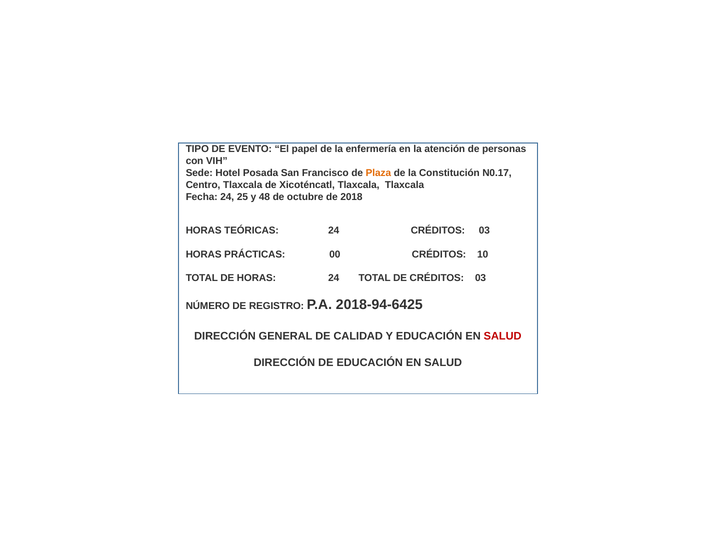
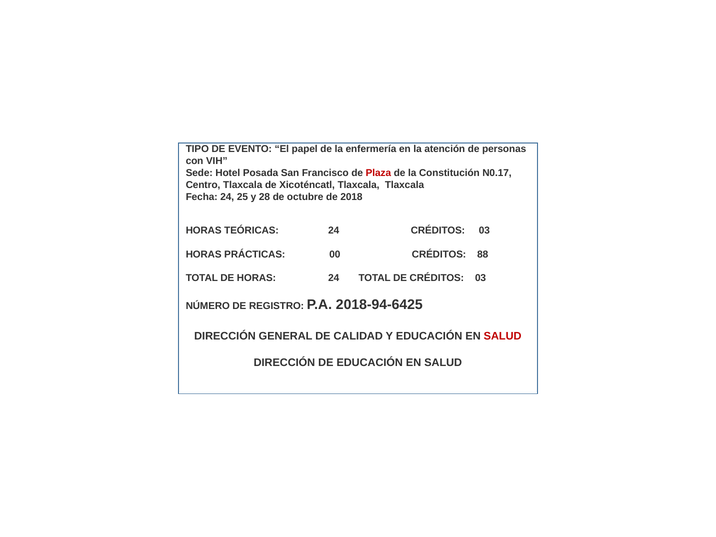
Plaza colour: orange -> red (378, 173)
48: 48 -> 28 (264, 197)
10: 10 -> 88 (483, 254)
